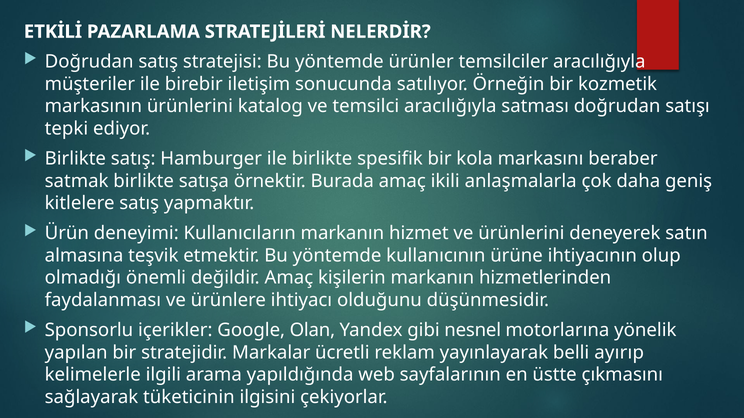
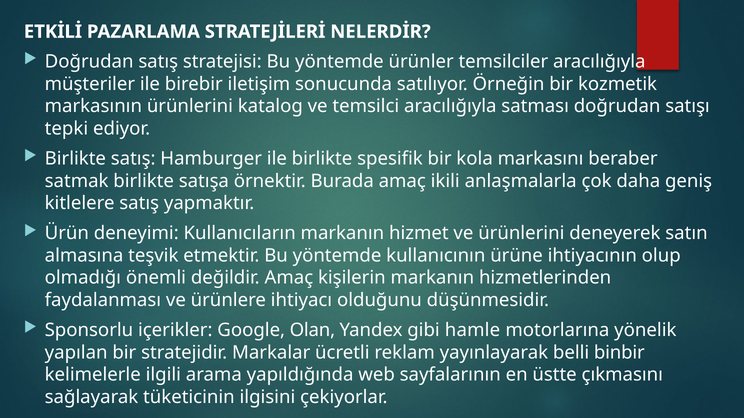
nesnel: nesnel -> hamle (473, 331)
ayırıp: ayırıp -> binbir (619, 353)
